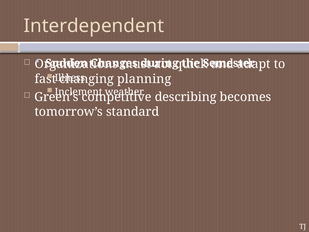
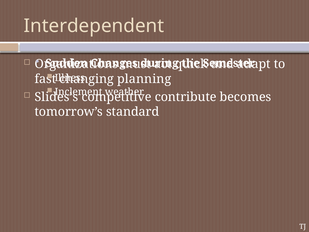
Green’s: Green’s -> Slides’s (56, 97)
describing: describing -> contribute (186, 97)
